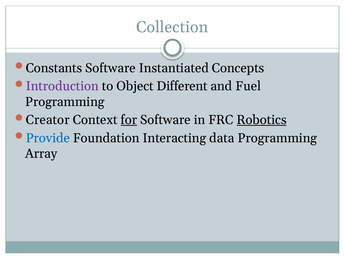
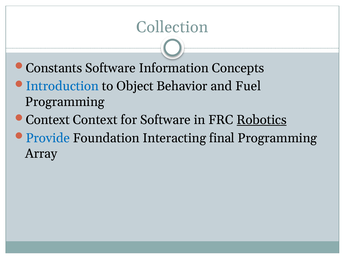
Instantiated: Instantiated -> Information (174, 68)
Introduction colour: purple -> blue (62, 86)
Different: Different -> Behavior (182, 86)
Creator: Creator -> Context (48, 120)
for underline: present -> none (129, 120)
data: data -> final (222, 138)
